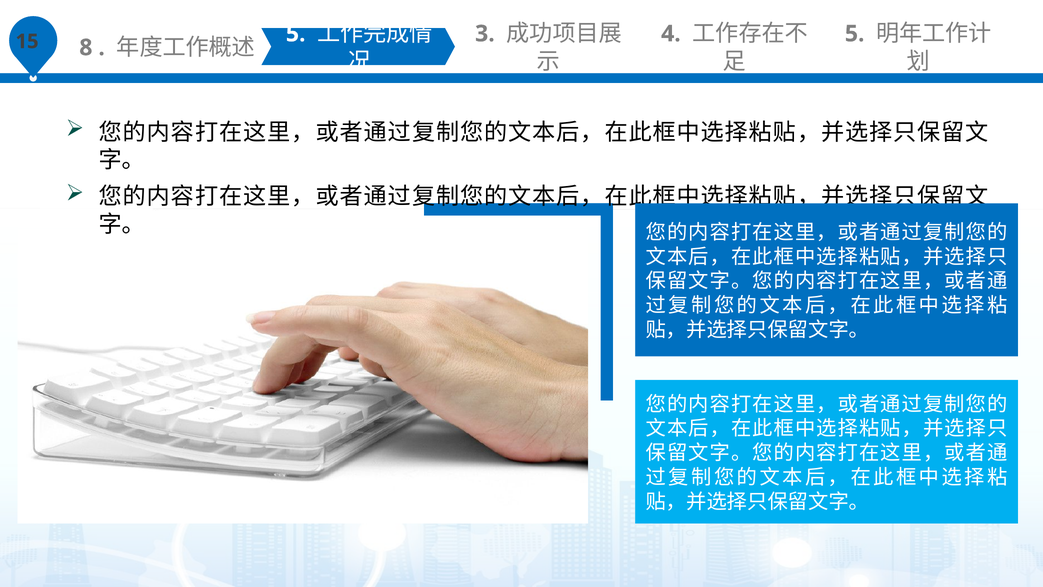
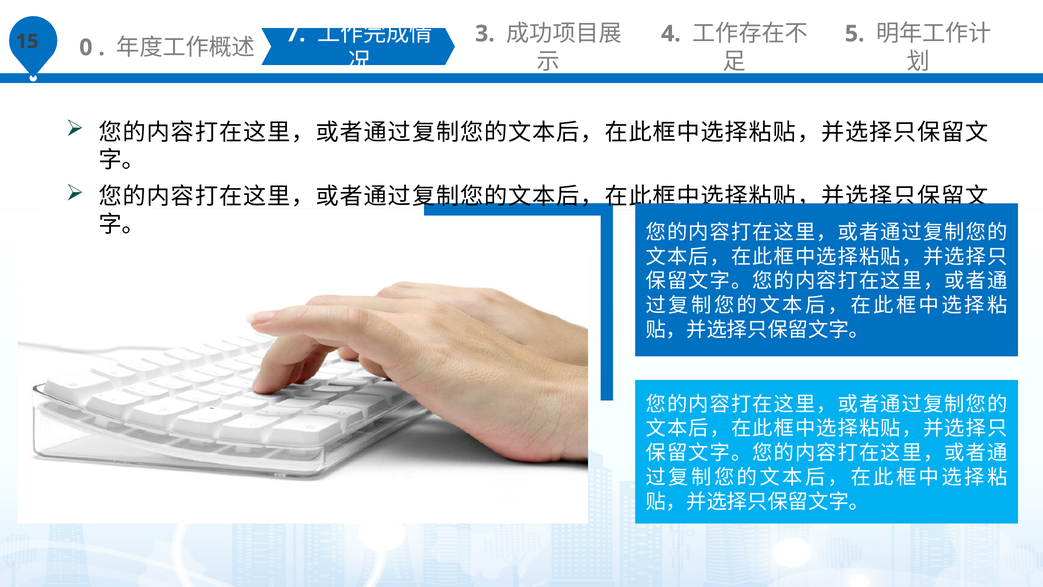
8: 8 -> 0 (86, 48)
5: 5 -> 7 (296, 34)
